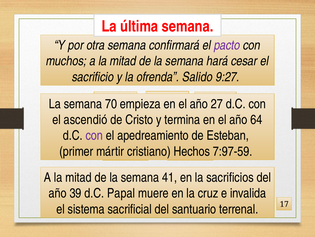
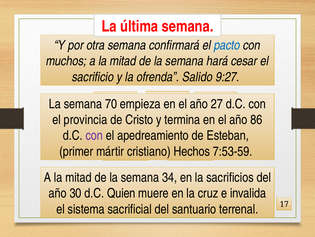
pacto colour: purple -> blue (227, 45)
ascendió: ascendió -> provincia (85, 119)
64: 64 -> 86 (256, 119)
7:97-59: 7:97-59 -> 7:53-59 (233, 151)
semana 41: 41 -> 34 (170, 177)
39: 39 -> 30 (75, 193)
Papal: Papal -> Quien (121, 193)
